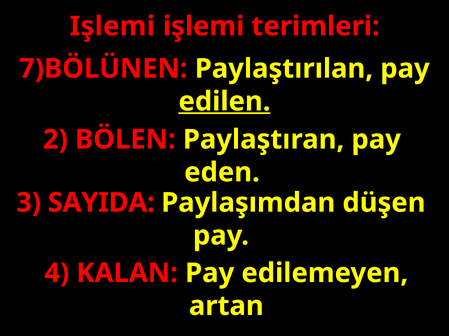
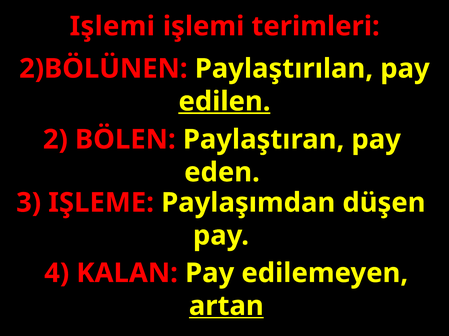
7)BÖLÜNEN: 7)BÖLÜNEN -> 2)BÖLÜNEN (103, 69)
SAYIDA: SAYIDA -> IŞLEME (101, 203)
artan underline: none -> present (226, 307)
